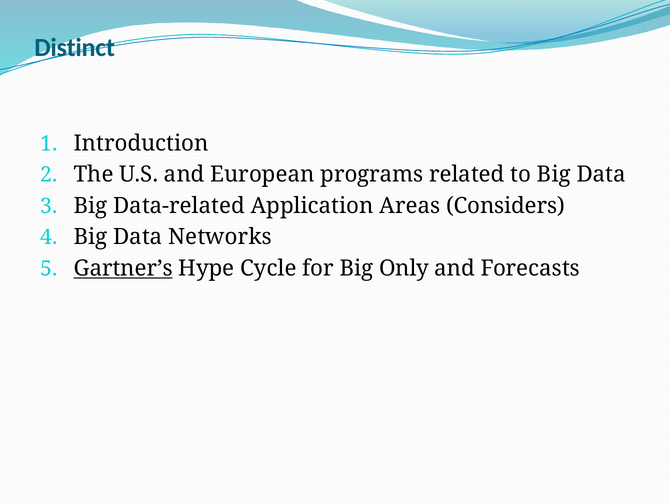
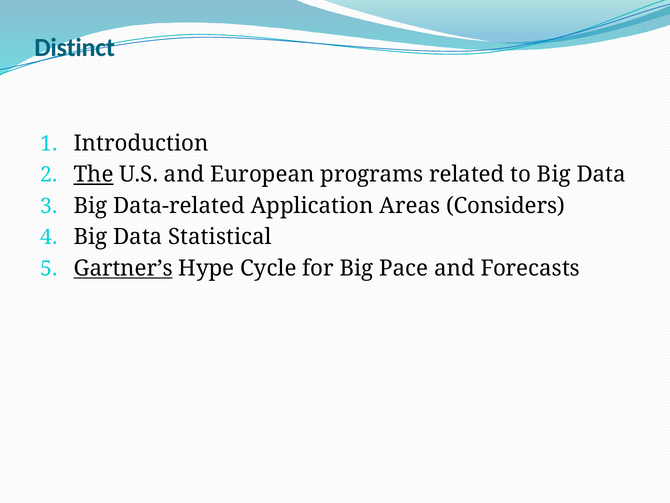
The underline: none -> present (94, 174)
Networks: Networks -> Statistical (220, 237)
Only: Only -> Pace (404, 268)
